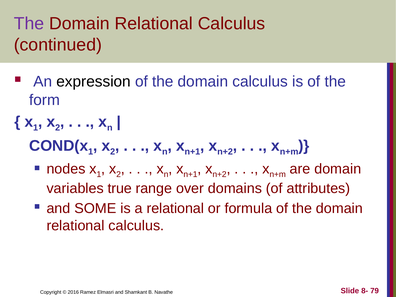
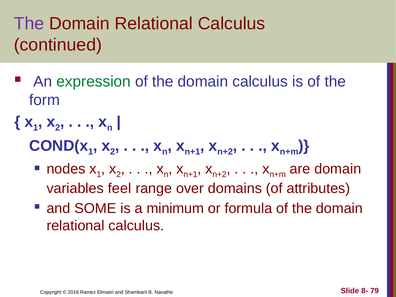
expression colour: black -> green (94, 82)
true: true -> feel (120, 188)
a relational: relational -> minimum (175, 208)
